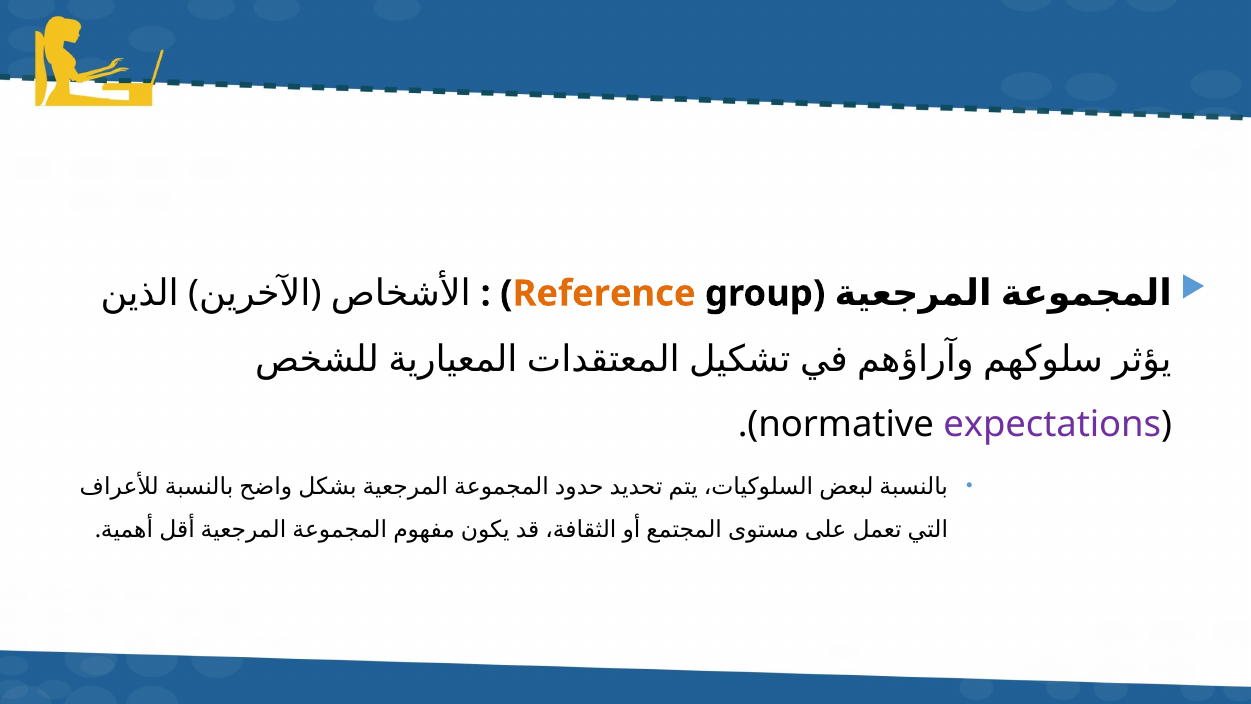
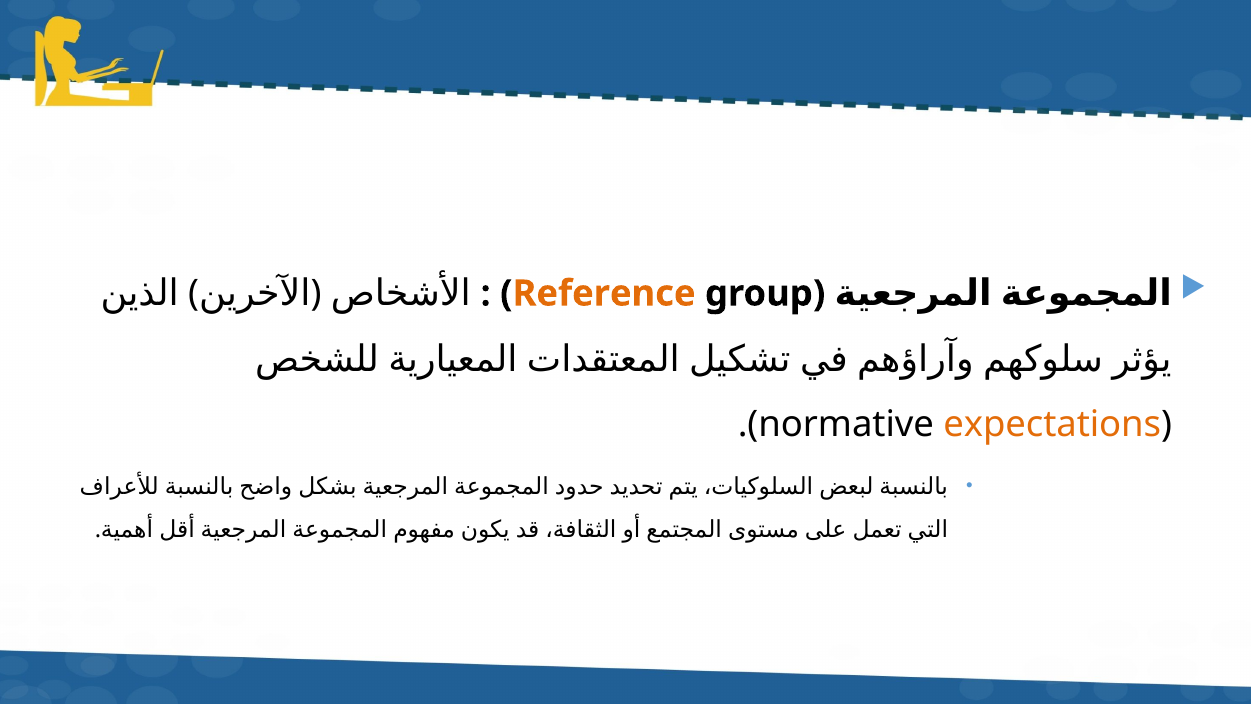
expectations colour: purple -> orange (1052, 425)
